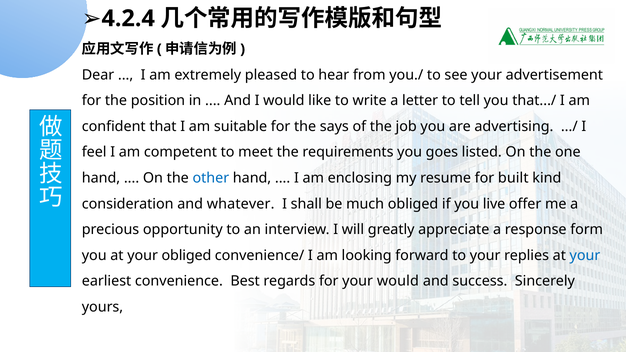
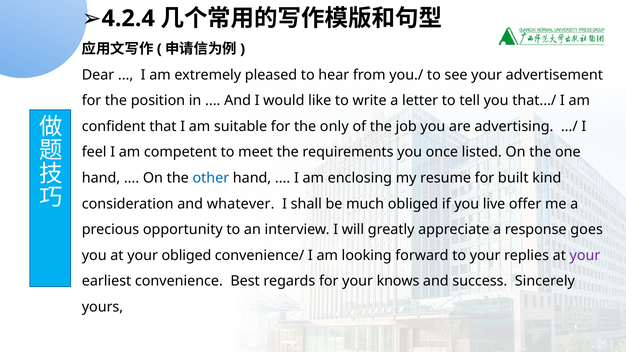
says: says -> only (334, 126)
goes: goes -> once (442, 152)
form: form -> goes (587, 230)
your colour: blue -> purple (585, 255)
your would: would -> knows (398, 281)
